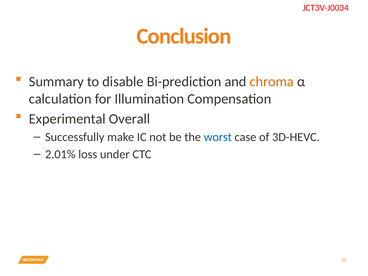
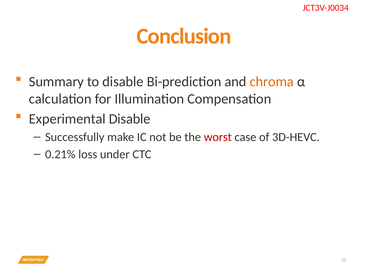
Experimental Overall: Overall -> Disable (130, 119)
worst colour: blue -> red (218, 137)
2.01%: 2.01% -> 0.21% (60, 154)
